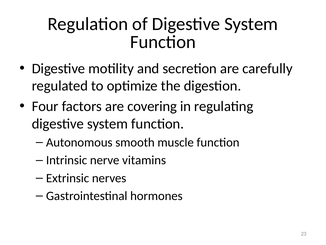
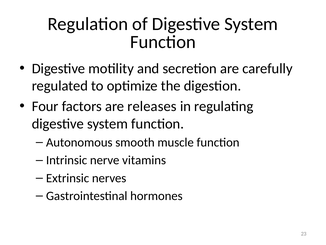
covering: covering -> releases (152, 106)
